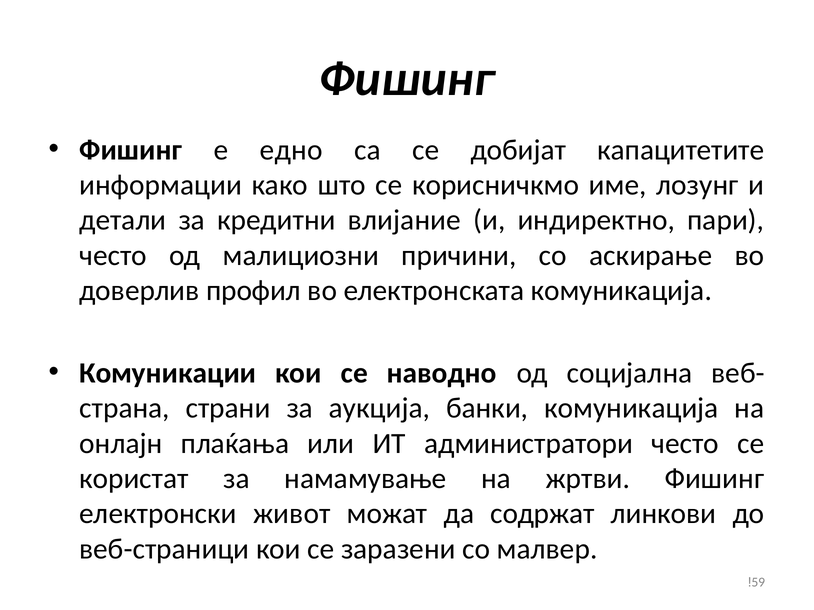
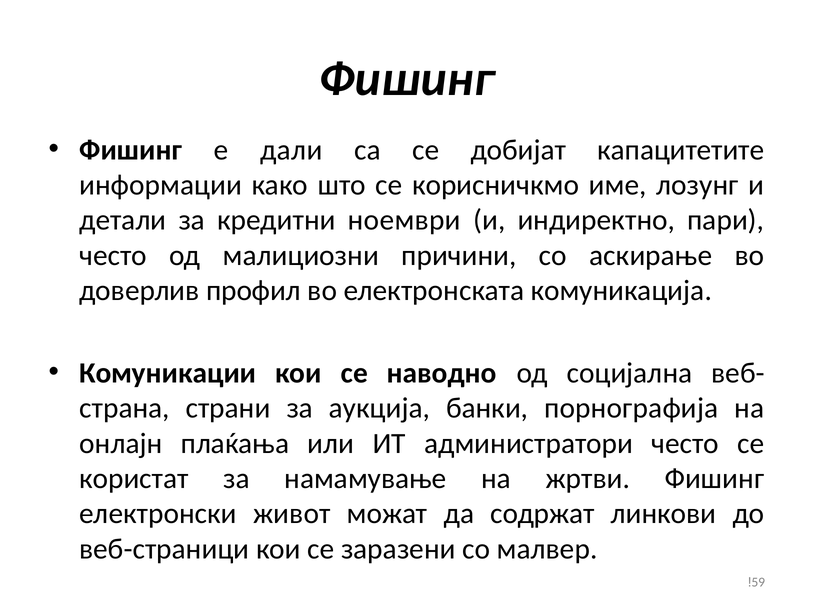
едно: едно -> дали (291, 150)
влијание: влијание -> ноември (404, 220)
банки комуникација: комуникација -> порнографија (631, 408)
